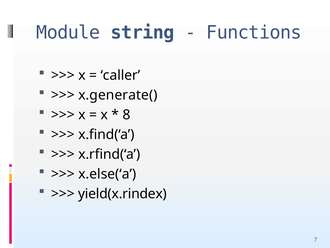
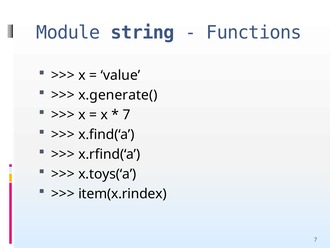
caller: caller -> value (120, 75)
8: 8 -> 7 (126, 115)
x.else(‘a: x.else(‘a -> x.toys(‘a (107, 174)
yield(x.rindex: yield(x.rindex -> item(x.rindex (122, 193)
